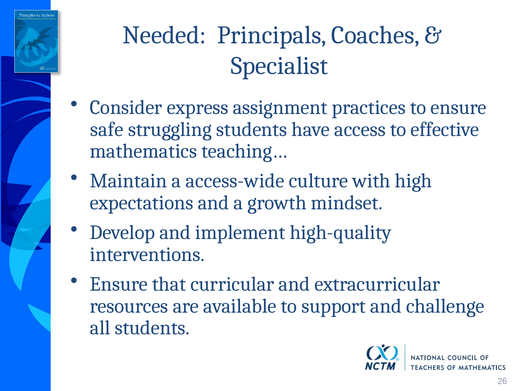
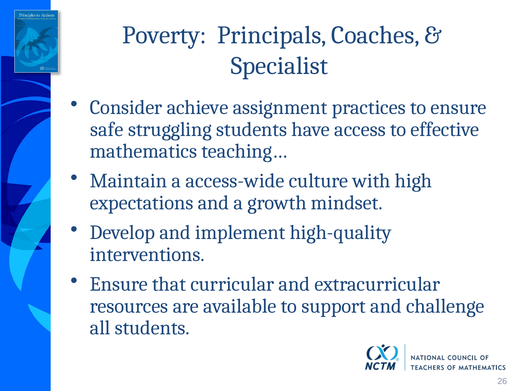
Needed: Needed -> Poverty (164, 35)
express: express -> achieve (198, 107)
